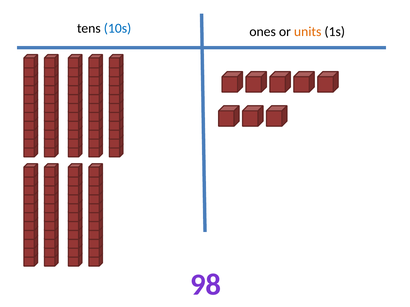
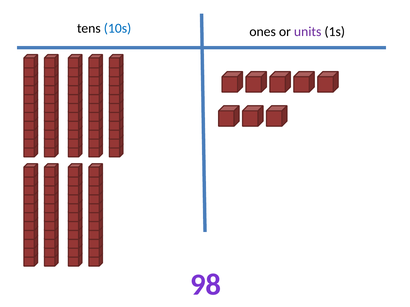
units colour: orange -> purple (308, 32)
